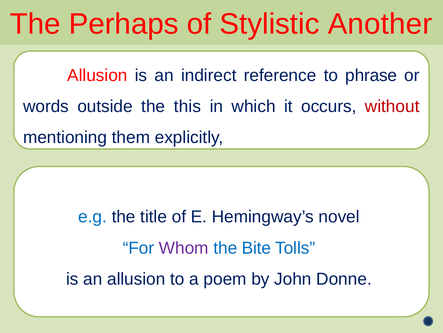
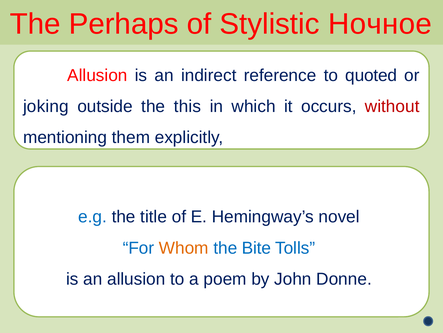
Another: Another -> Ночное (380, 24)
phrase: phrase -> quoted (371, 75)
words: words -> joking (46, 106)
Whom colour: purple -> orange (184, 247)
